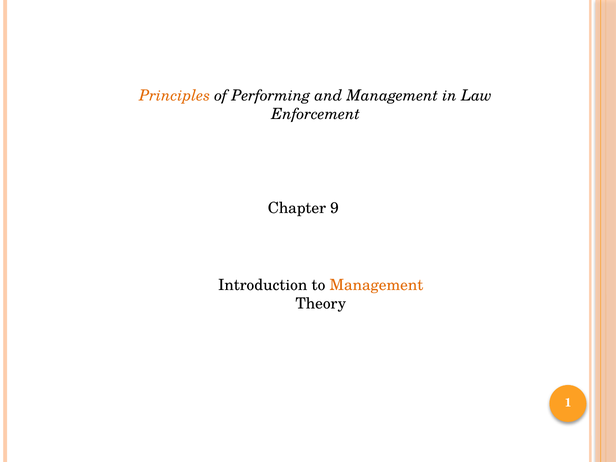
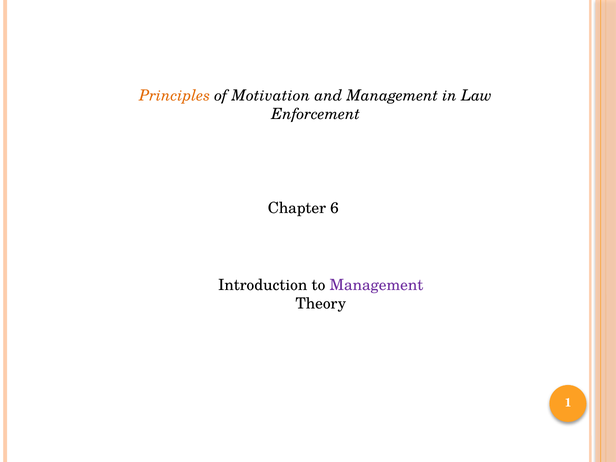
Performing: Performing -> Motivation (271, 95)
9: 9 -> 6 (334, 208)
Management colour: orange -> purple (376, 285)
